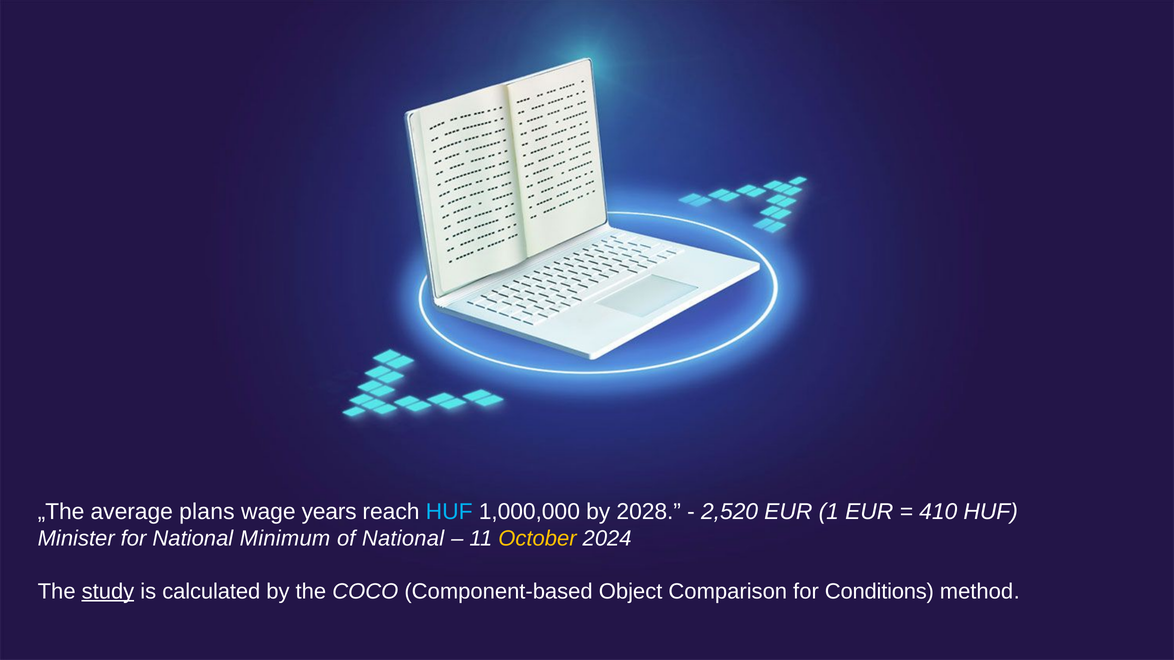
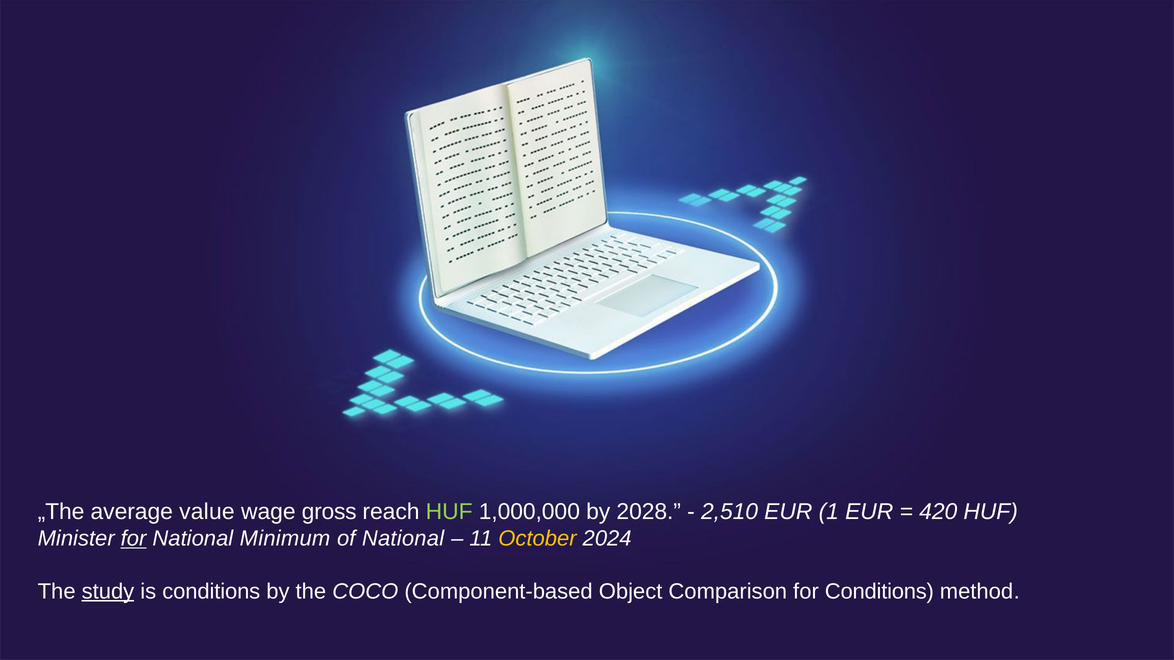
plans: plans -> value (207, 512)
years: years -> gross (329, 512)
HUF colour: light blue -> light green (449, 512)
2,520: 2,520 -> 2,510 (730, 512)
410: 410 -> 420 (938, 512)
for underline: none -> present (134, 539)
is calculated: calculated -> conditions (211, 592)
